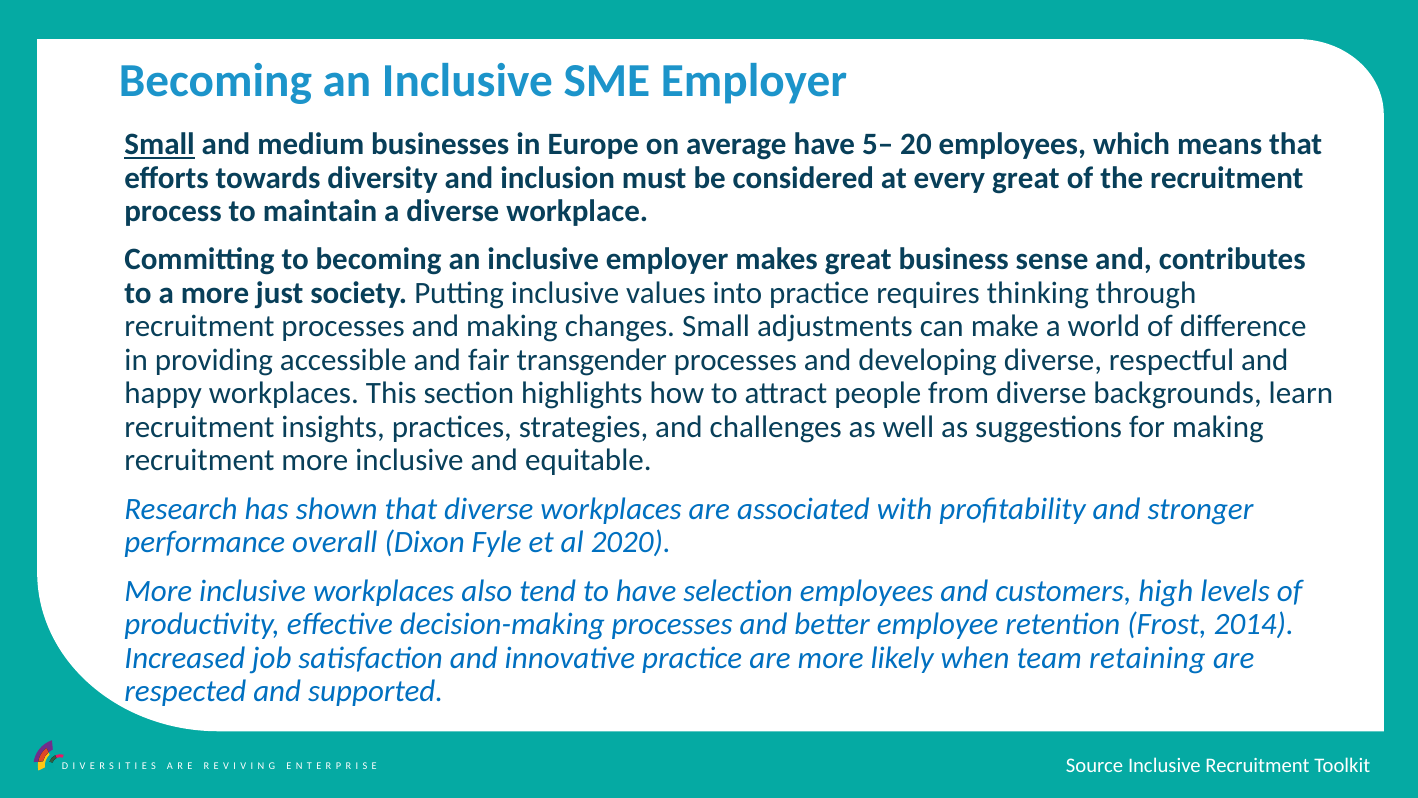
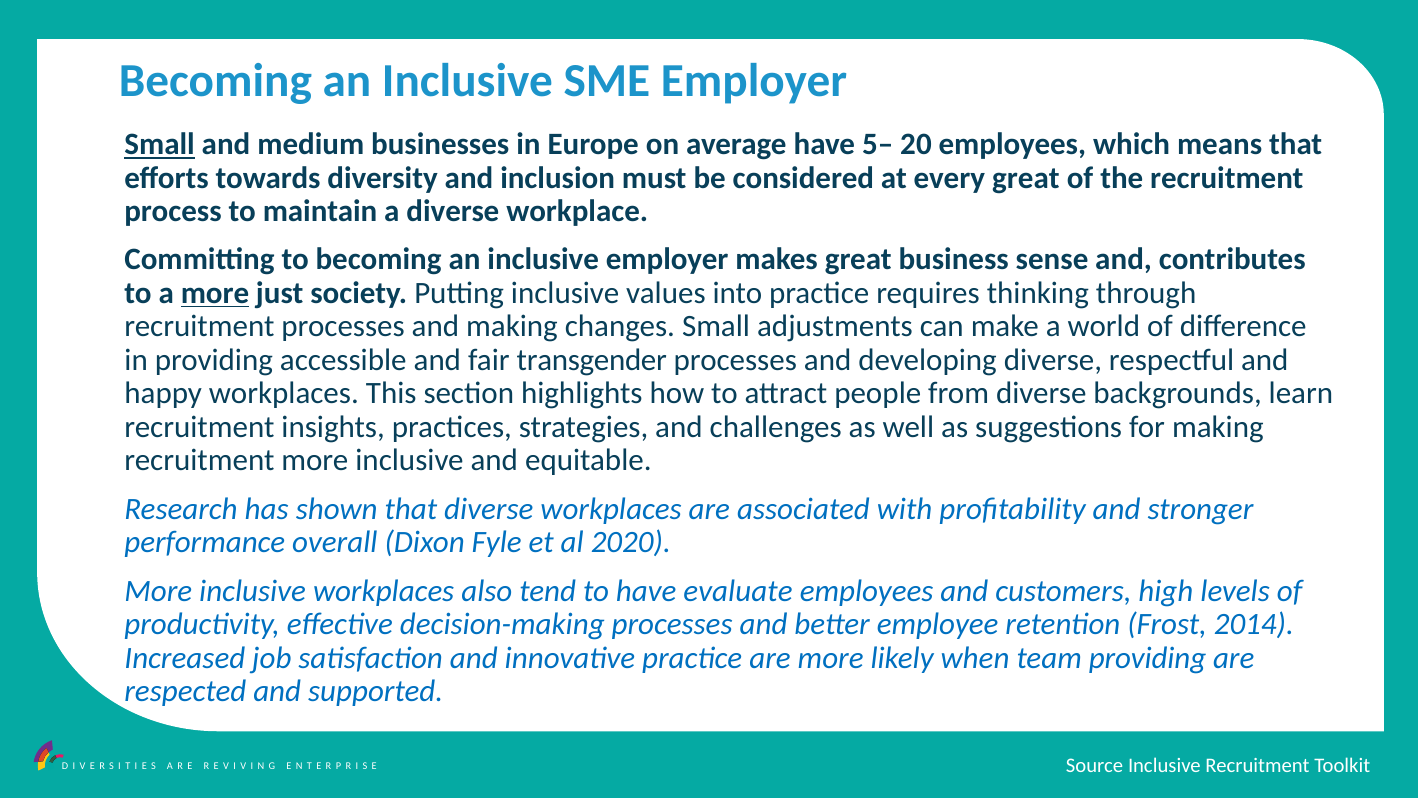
more underline: none -> present (215, 293)
selection: selection -> evaluate (738, 591)
team retaining: retaining -> providing (1148, 658)
